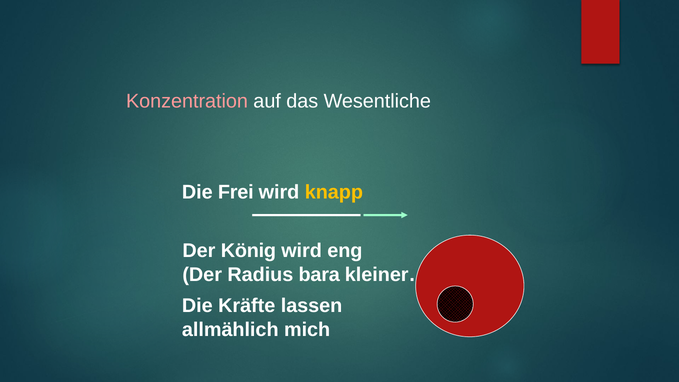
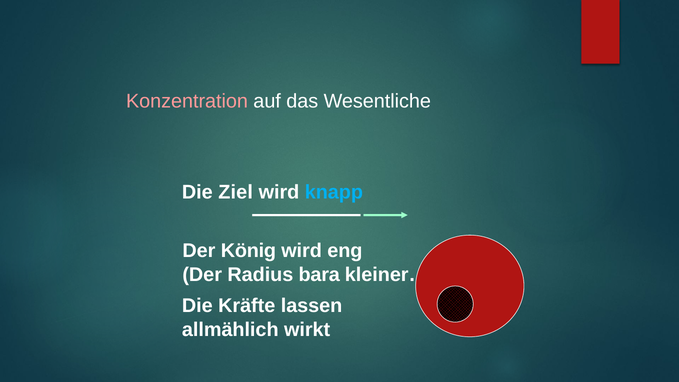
Frei: Frei -> Ziel (236, 192)
knapp colour: yellow -> light blue (334, 192)
mich: mich -> wirkt (307, 330)
